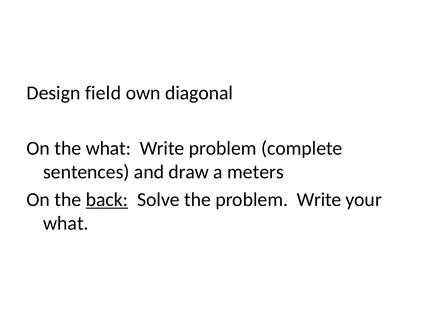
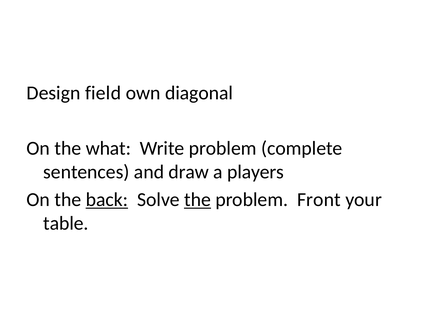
meters: meters -> players (256, 172)
the underline: none -> present (198, 200)
problem Write: Write -> Front (319, 200)
what: what -> table (66, 223)
